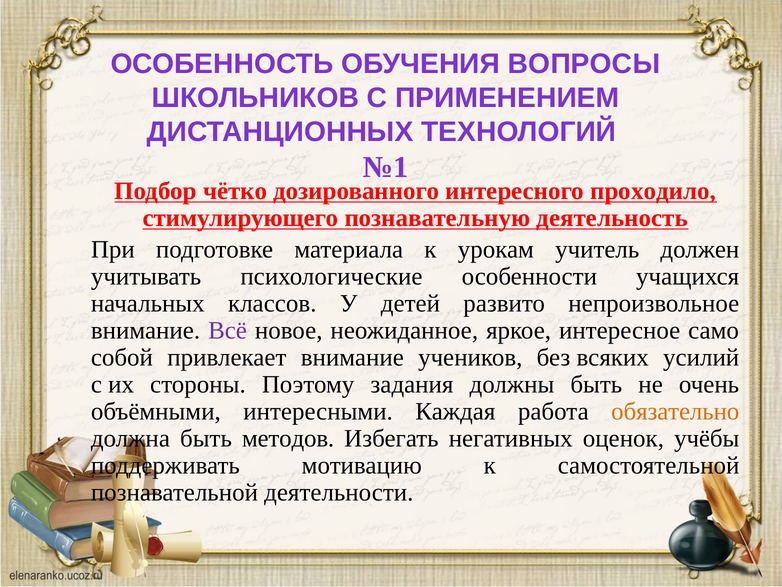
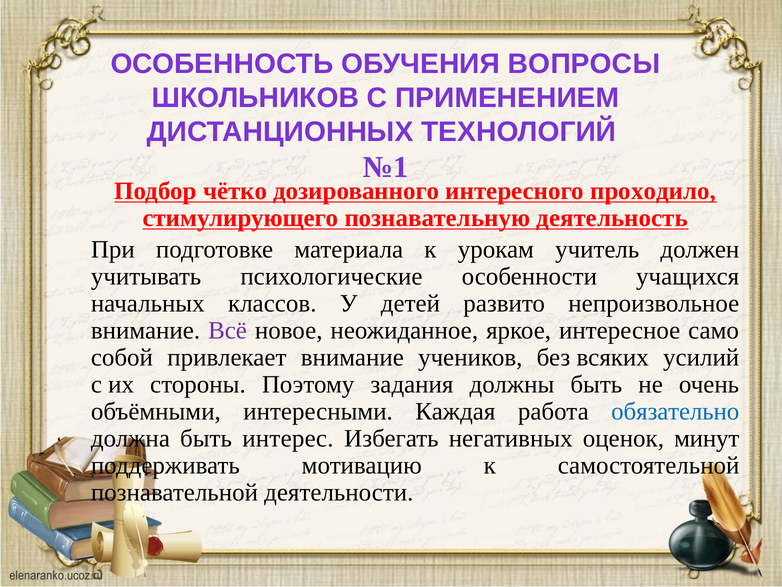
обязательно colour: orange -> blue (675, 411)
методов: методов -> интерес (288, 438)
учёбы: учёбы -> минут (707, 438)
